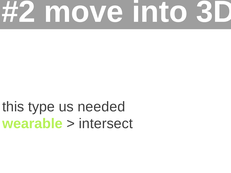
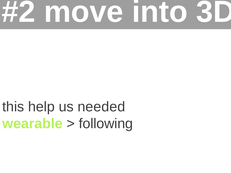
type: type -> help (41, 107)
intersect: intersect -> following (106, 124)
